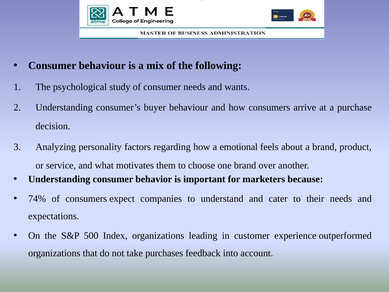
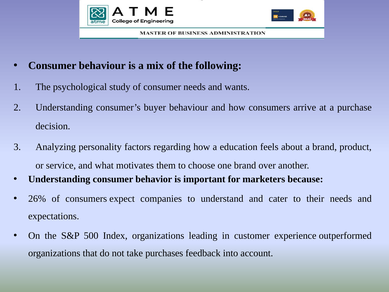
emotional: emotional -> education (239, 147)
74%: 74% -> 26% (37, 198)
